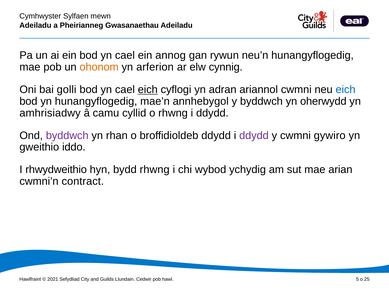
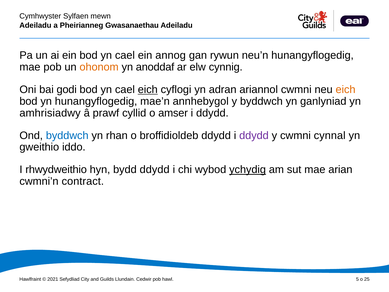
arferion: arferion -> anoddaf (155, 67)
golli: golli -> godi (67, 90)
eich colour: blue -> orange (346, 90)
oherwydd: oherwydd -> ganlyniad (323, 101)
camu: camu -> prawf (106, 113)
o rhwng: rhwng -> amser (173, 113)
byddwch colour: purple -> blue (67, 135)
gywiro: gywiro -> cynnal (330, 135)
bydd rhwng: rhwng -> ddydd (155, 170)
ychydig underline: none -> present (248, 170)
